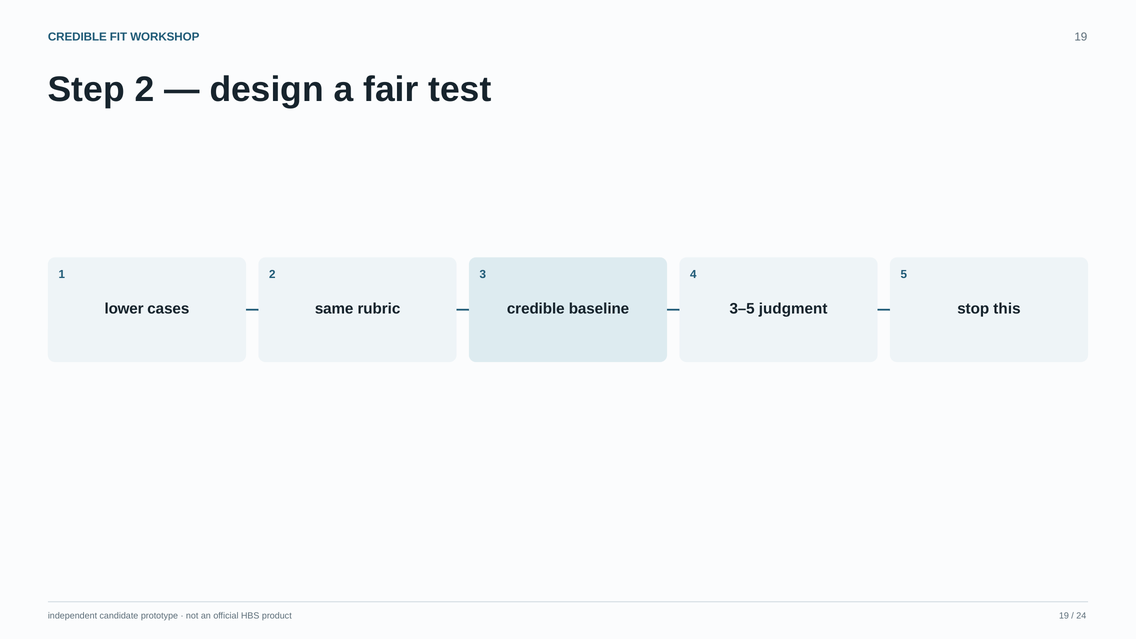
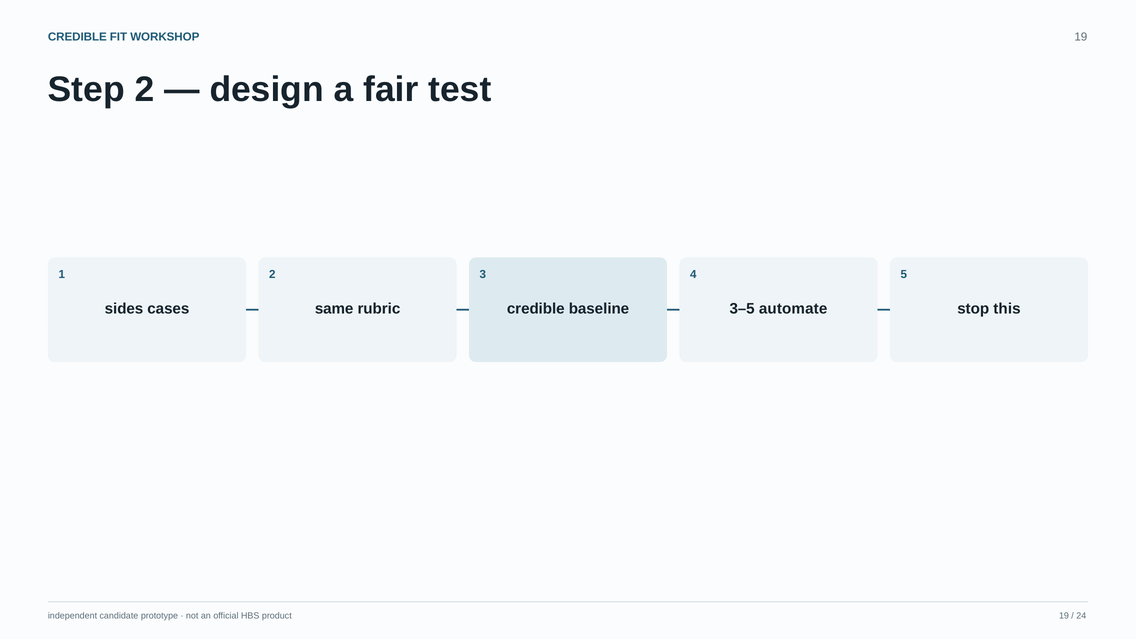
lower: lower -> sides (124, 309)
judgment: judgment -> automate (793, 309)
